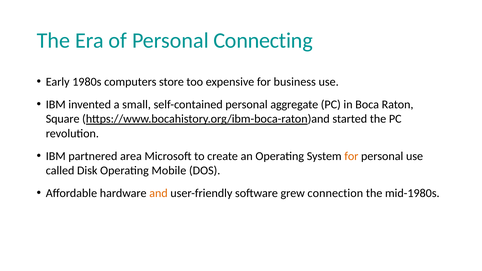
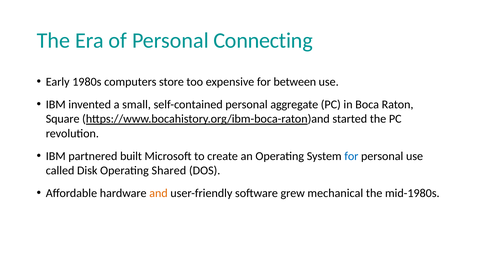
business: business -> between (295, 82)
area: area -> built (131, 156)
for colour: orange -> blue (351, 156)
Mobile: Mobile -> Shared (169, 171)
connection: connection -> mechanical (335, 193)
